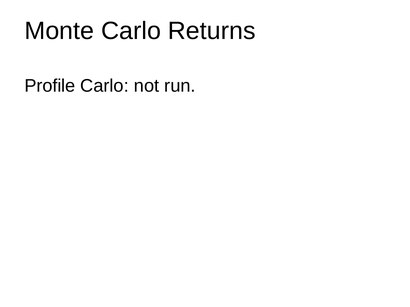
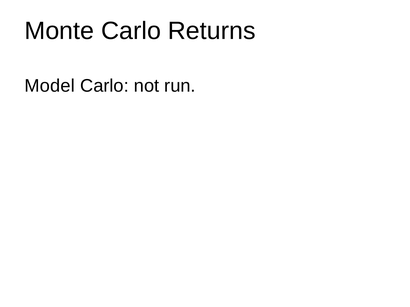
Profile: Profile -> Model (50, 86)
